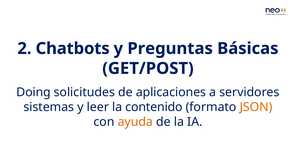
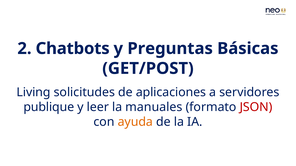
Doing: Doing -> Living (34, 93)
sistemas: sistemas -> publique (49, 107)
contenido: contenido -> manuales (154, 107)
JSON colour: orange -> red (256, 107)
